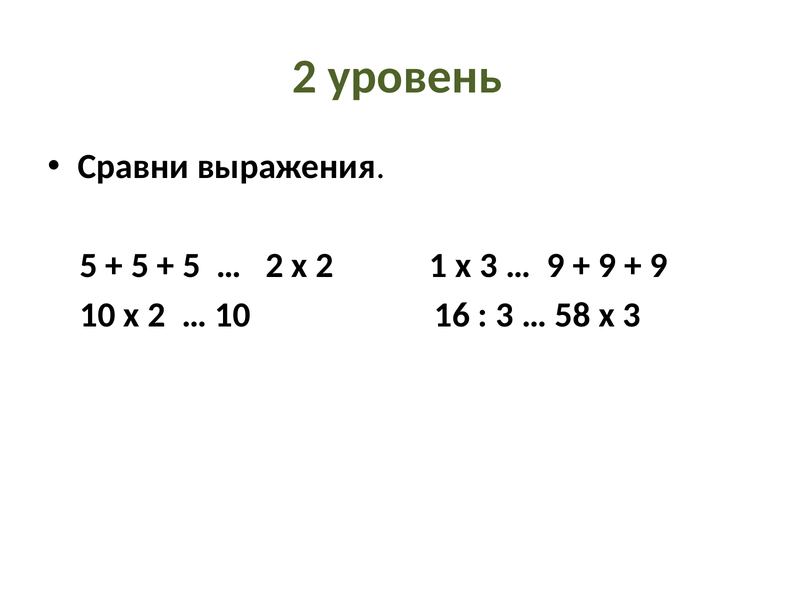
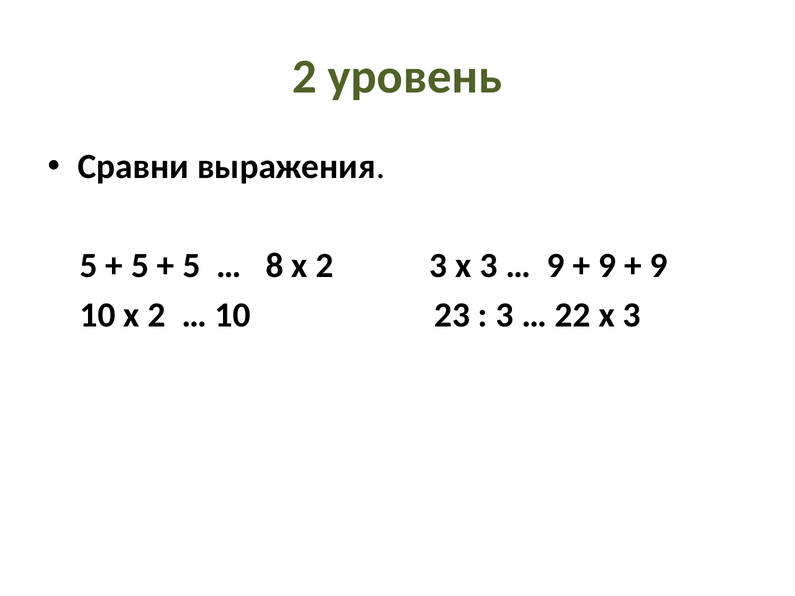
2: 2 -> 8 (275, 266)
2 1: 1 -> 3 (438, 266)
16: 16 -> 23 (452, 315)
58: 58 -> 22 (573, 315)
